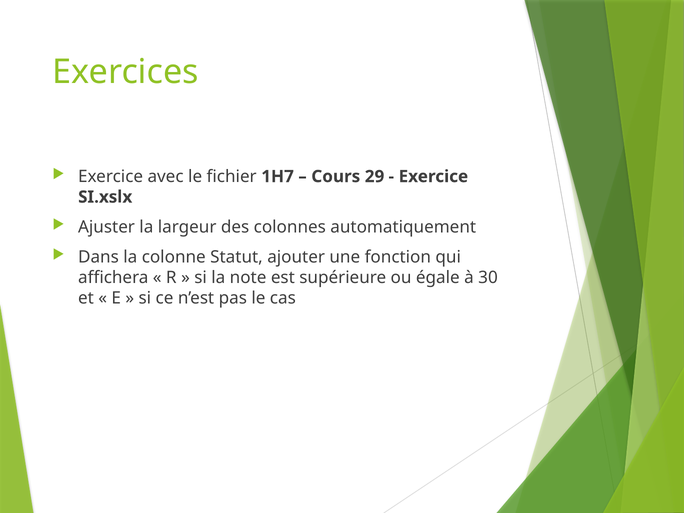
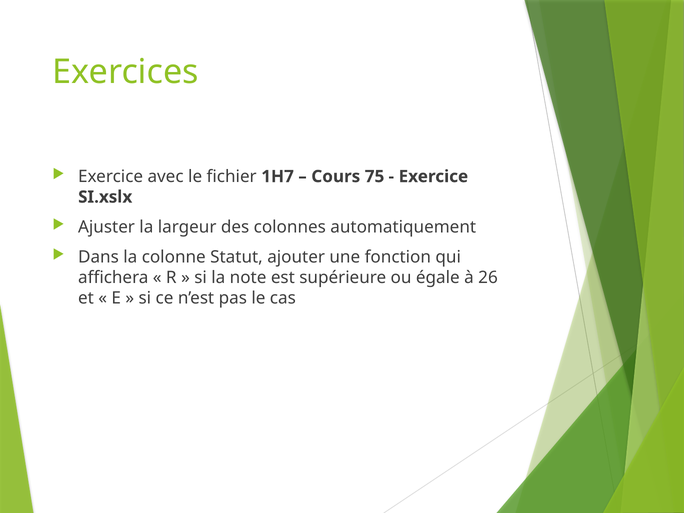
29: 29 -> 75 (375, 177)
30: 30 -> 26 (488, 278)
